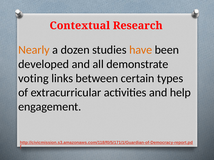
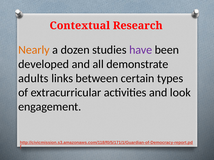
have colour: orange -> purple (141, 50)
voting: voting -> adults (33, 79)
help: help -> look (180, 93)
